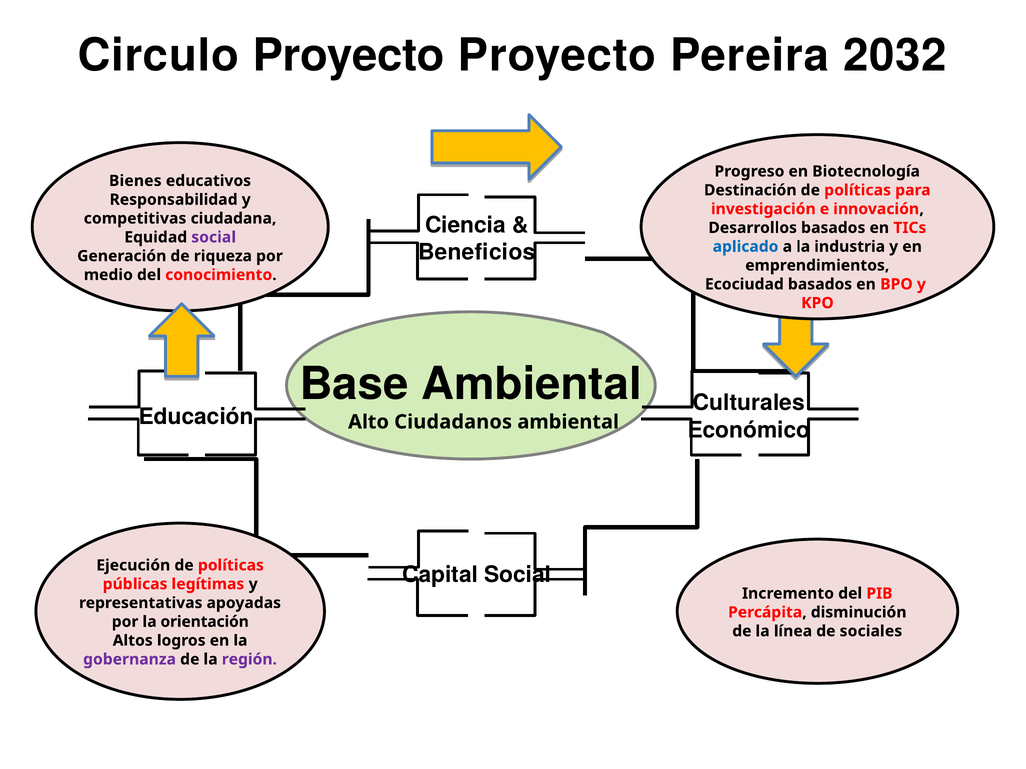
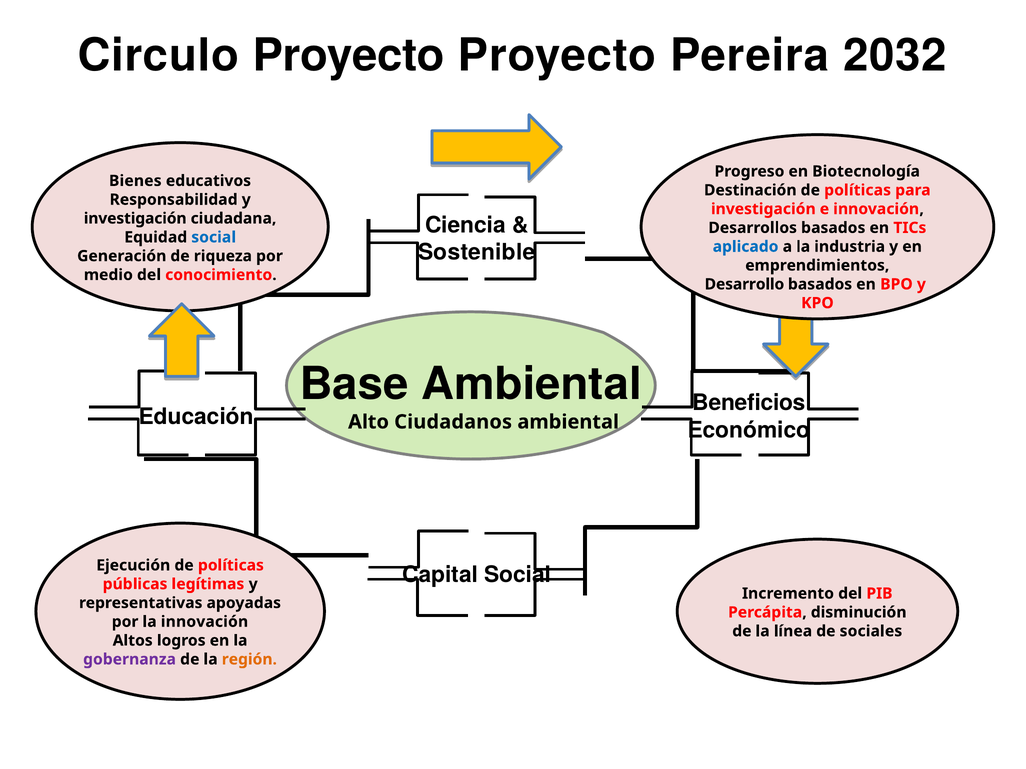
competitivas: competitivas -> investigación (135, 219)
social colour: purple -> blue (214, 237)
Beneficios: Beneficios -> Sostenible (477, 253)
Ecociudad: Ecociudad -> Desarrollo (744, 284)
Culturales: Culturales -> Beneficios (749, 403)
la orientación: orientación -> innovación (204, 622)
región colour: purple -> orange (249, 660)
